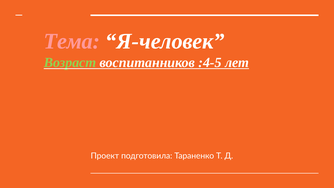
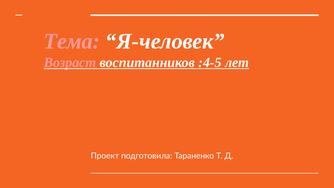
Возраст colour: light green -> pink (70, 62)
